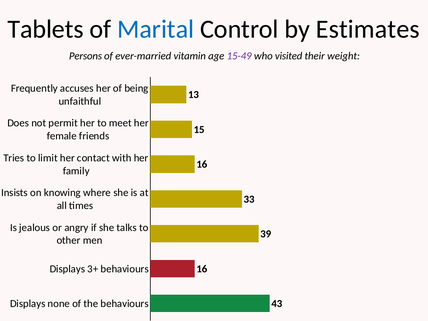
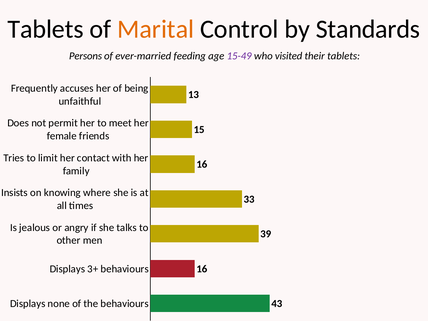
Marital colour: blue -> orange (156, 29)
Estimates: Estimates -> Standards (368, 29)
vitamin: vitamin -> feeding (190, 56)
their weight: weight -> tablets (344, 56)
